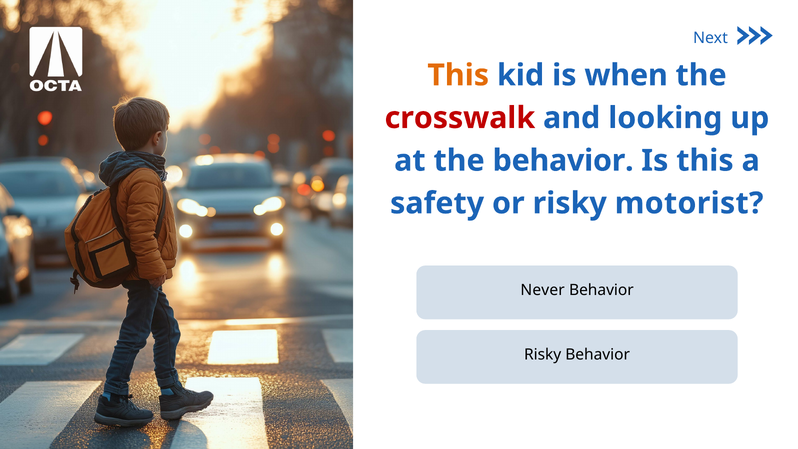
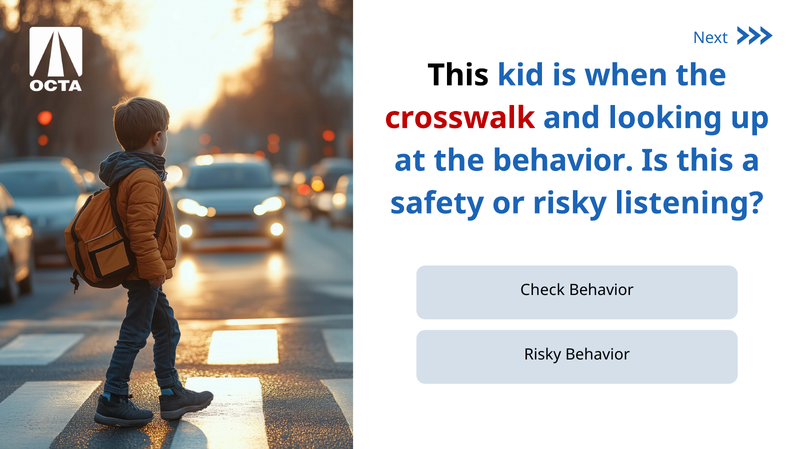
This colour: orange -> black (458, 75)
motorist: motorist -> listening (689, 203)
Never: Never -> Check (543, 290)
